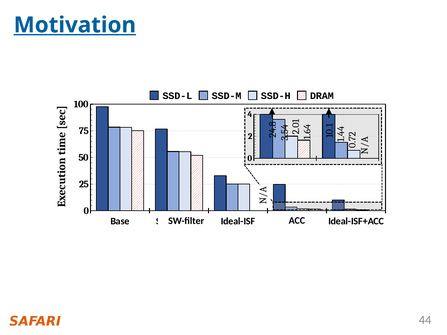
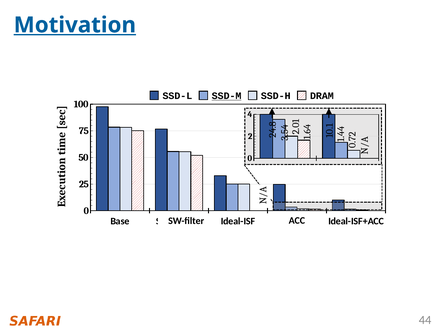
SSD-M underline: none -> present (227, 96)
